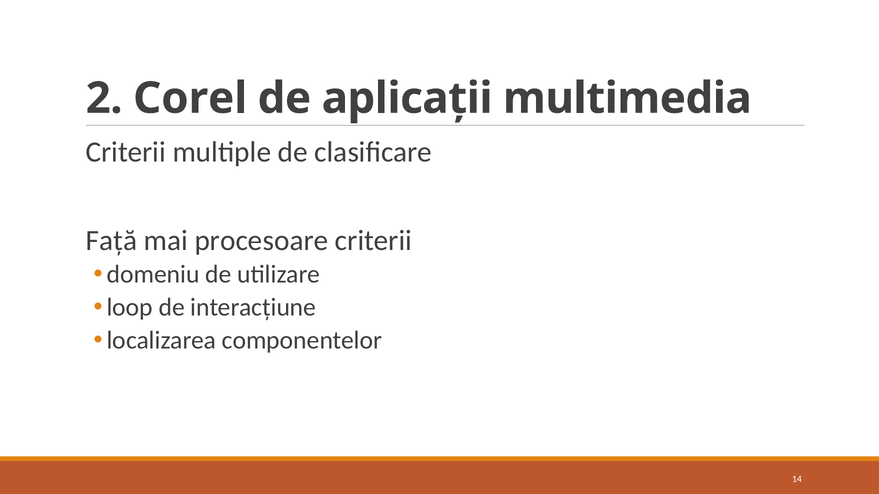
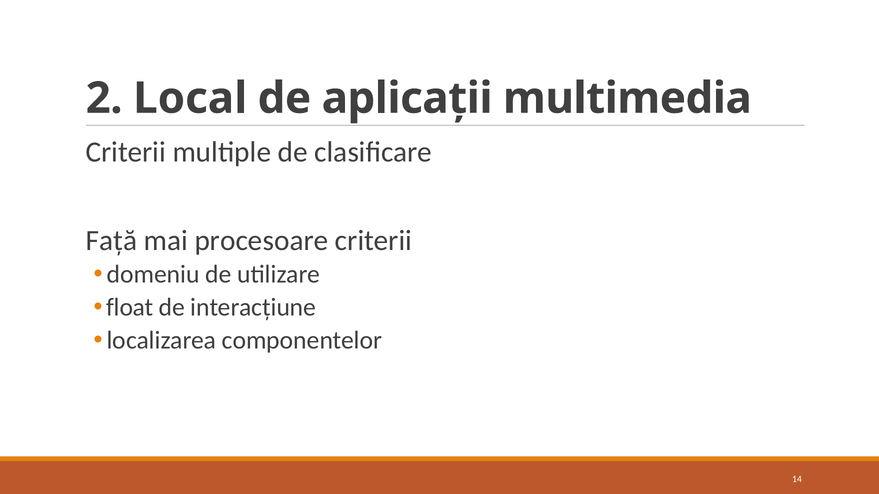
Corel: Corel -> Local (190, 98)
loop: loop -> float (130, 308)
